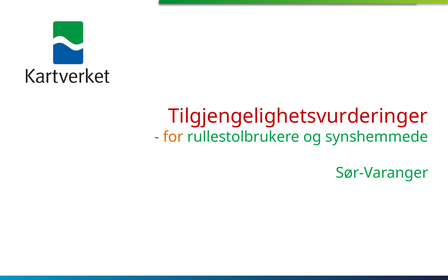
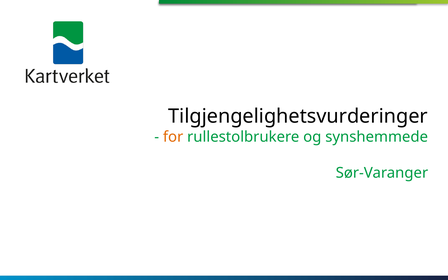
Tilgjengelighetsvurderinger colour: red -> black (298, 116)
